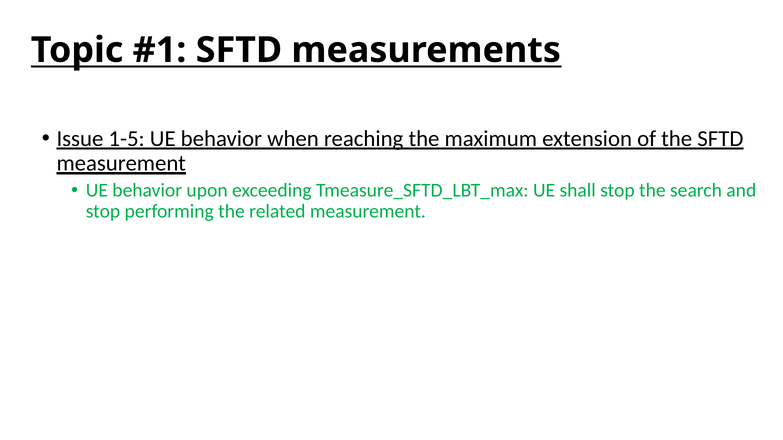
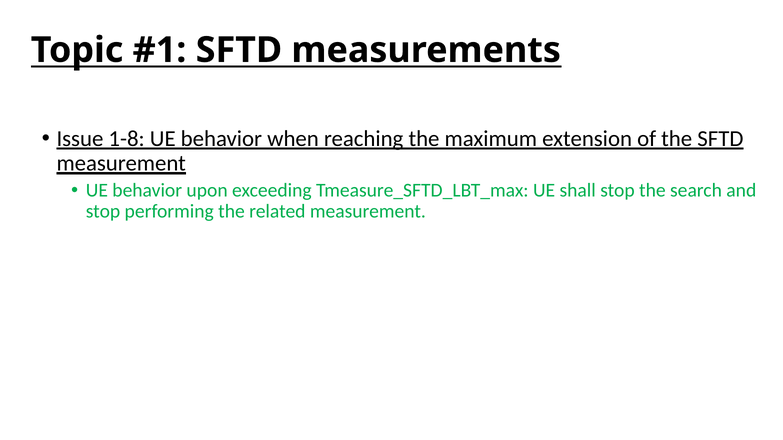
1-5: 1-5 -> 1-8 (127, 139)
